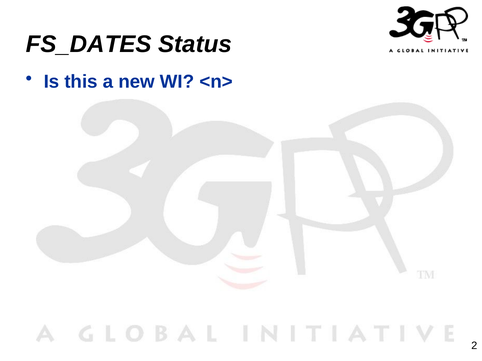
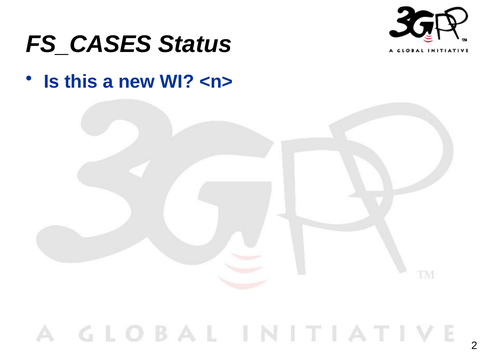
FS_DATES: FS_DATES -> FS_CASES (89, 44)
